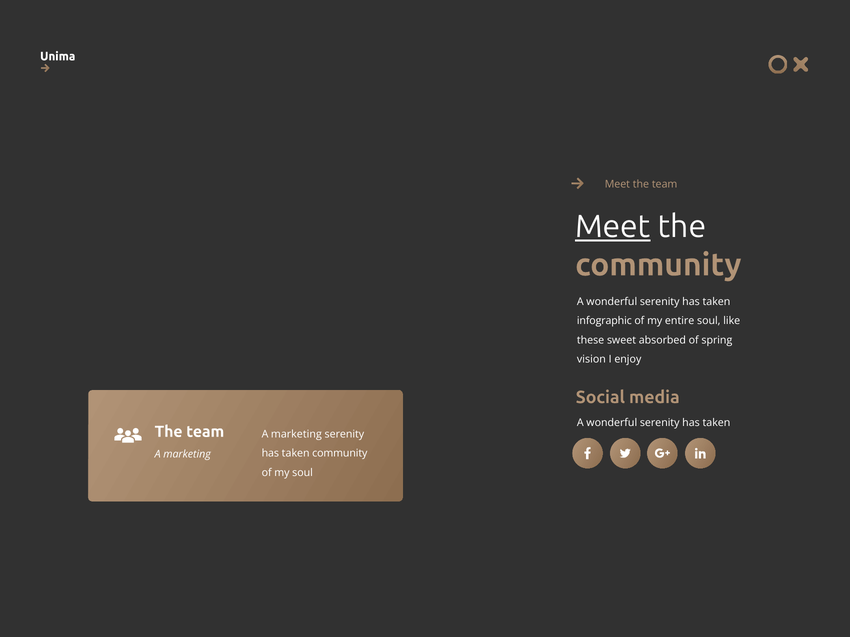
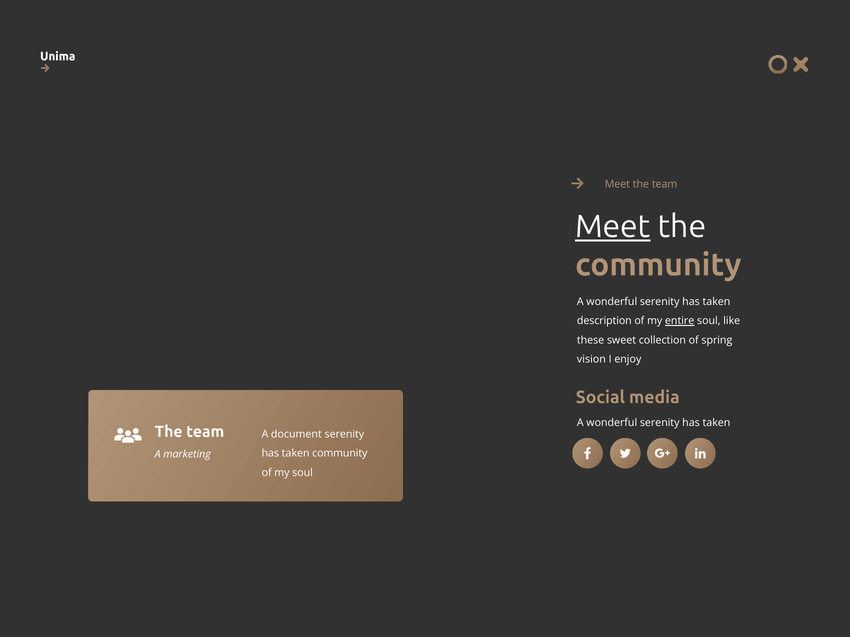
infographic: infographic -> description (604, 321)
entire underline: none -> present (680, 321)
absorbed: absorbed -> collection (662, 340)
team A marketing: marketing -> document (296, 435)
